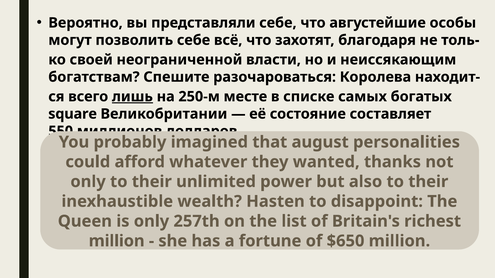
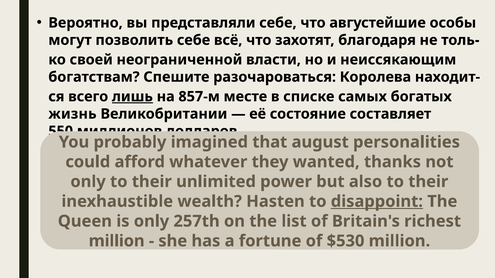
250‑м: 250‑м -> 857‑м (199, 97)
square: square -> жизнь (72, 114)
disappoint underline: none -> present (377, 202)
$650: $650 -> $530 (346, 241)
